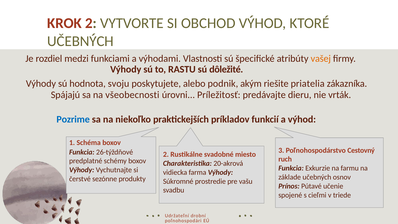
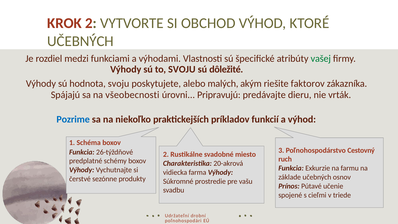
vašej colour: orange -> green (321, 59)
to RASTU: RASTU -> SVOJU (182, 69)
podnik: podnik -> malých (223, 84)
priatelia: priatelia -> faktorov (308, 84)
Príležitosť: Príležitosť -> Pripravujú (219, 95)
